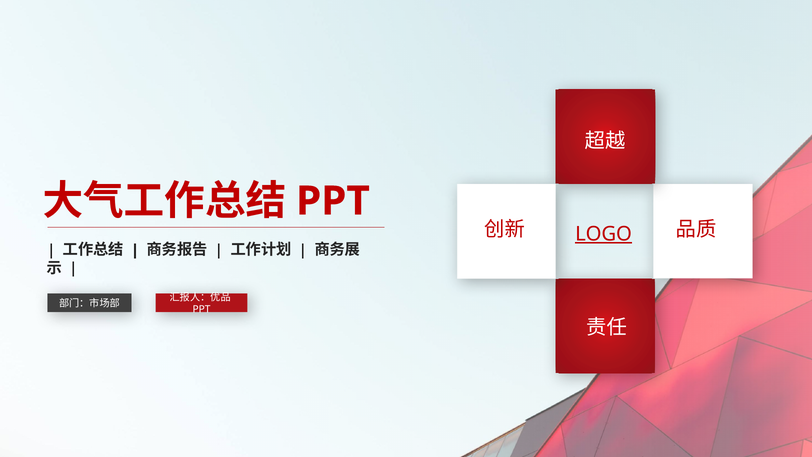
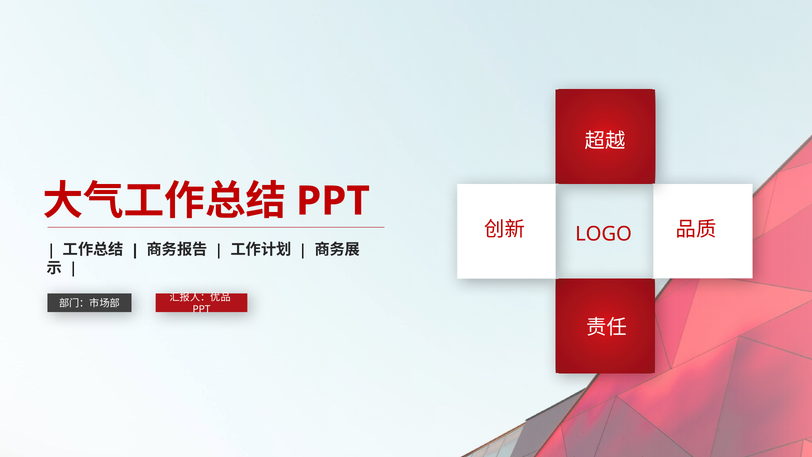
LOGO underline: present -> none (604, 234)
